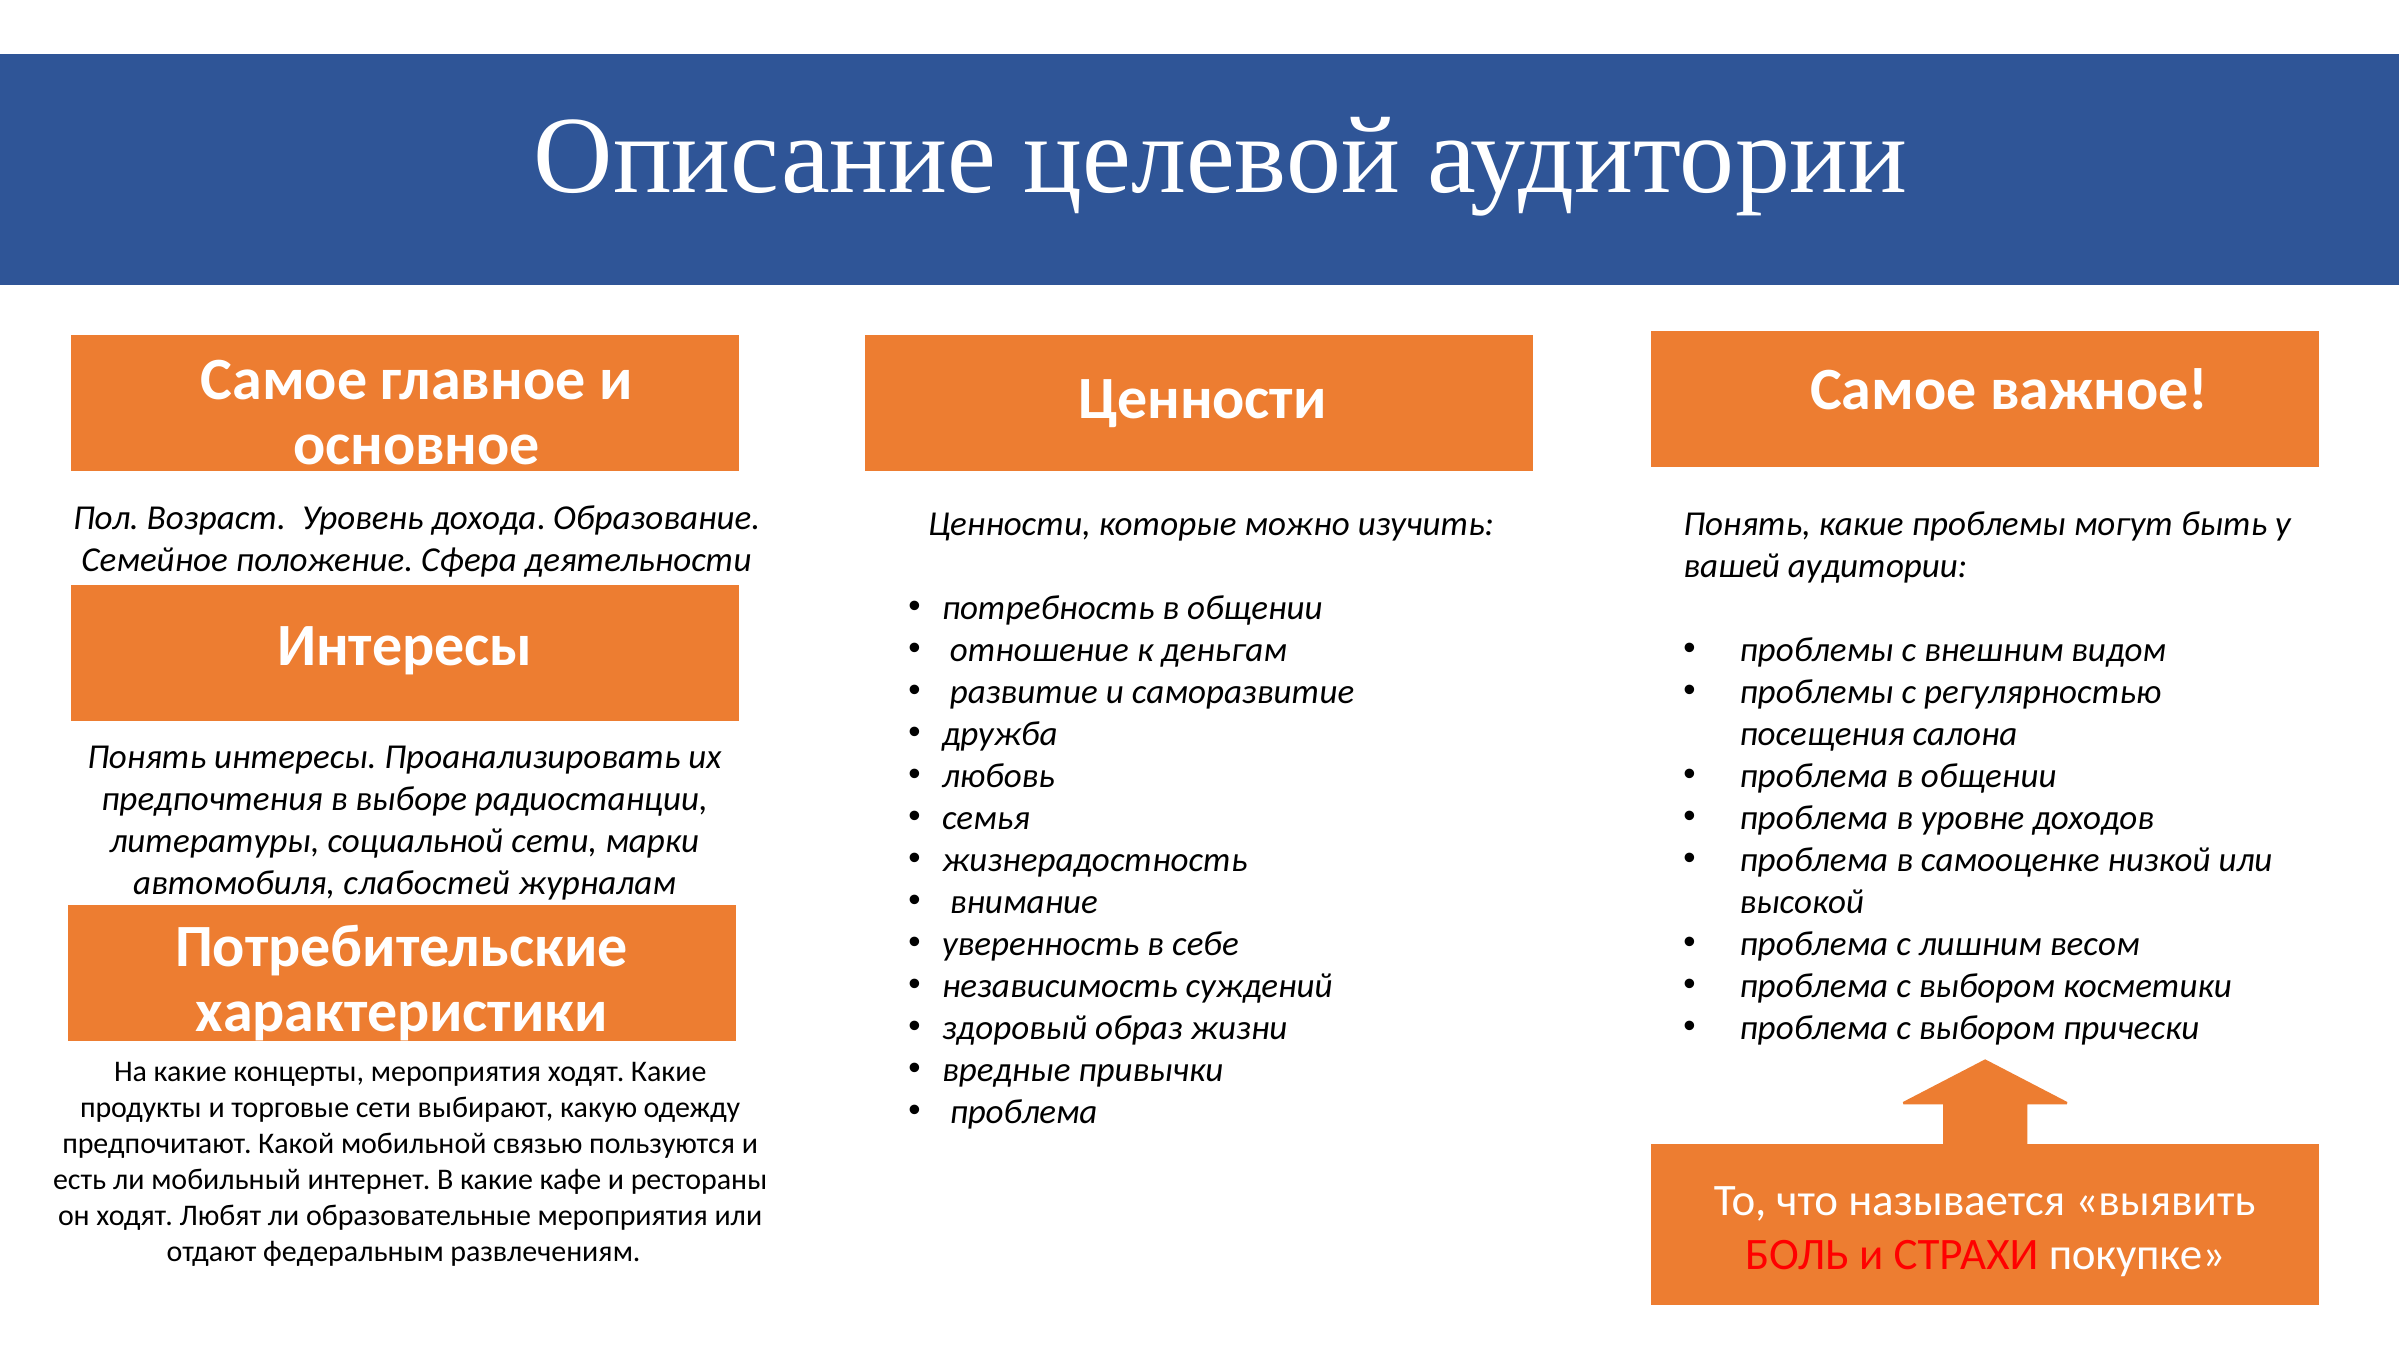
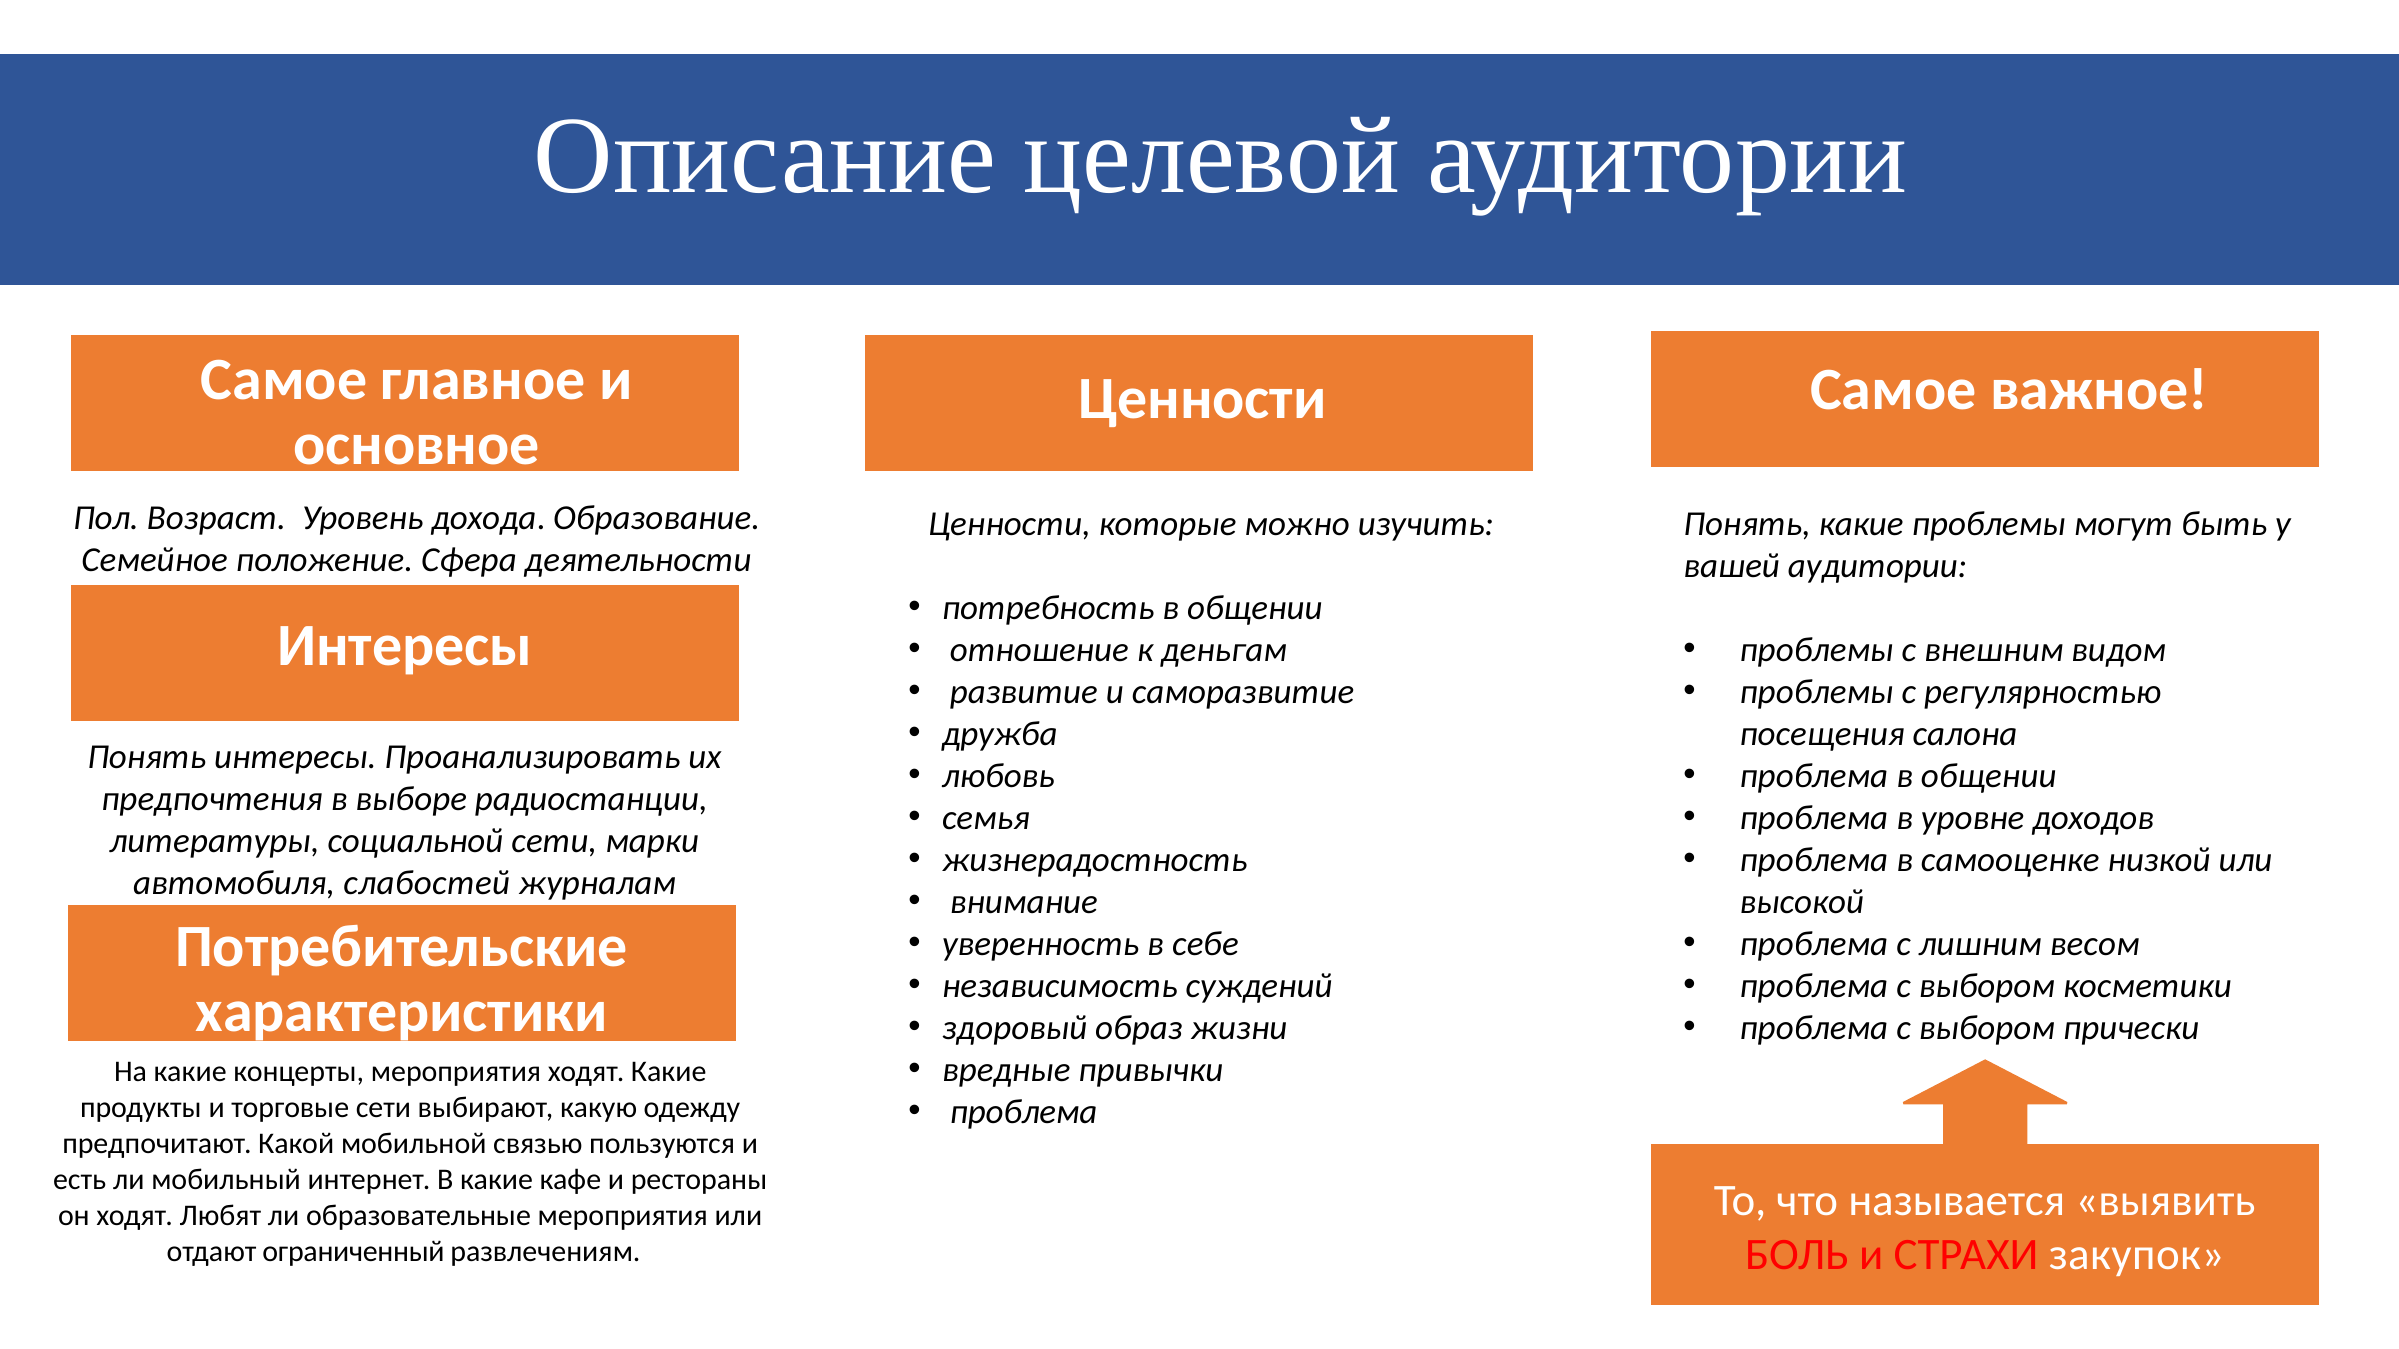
покупке: покупке -> закупок (2137, 1255)
федеральным: федеральным -> ограниченный (354, 1252)
